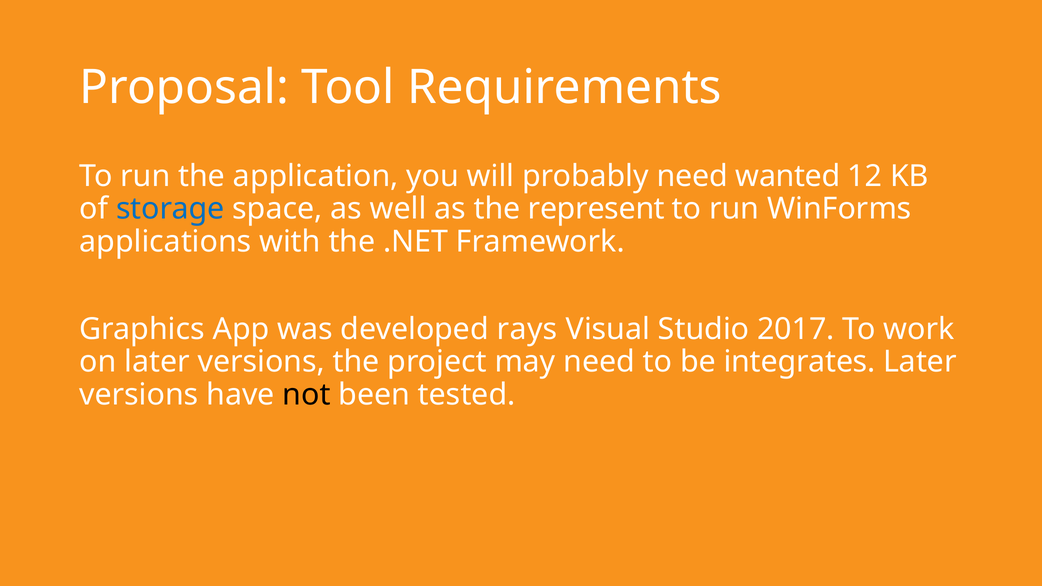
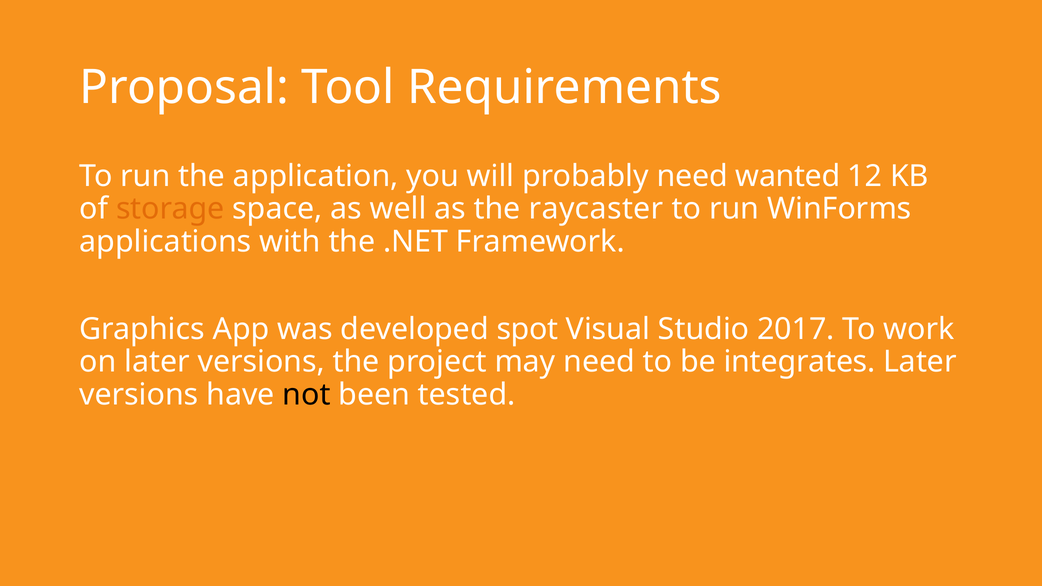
storage colour: blue -> orange (170, 209)
represent: represent -> raycaster (596, 209)
rays: rays -> spot (527, 329)
